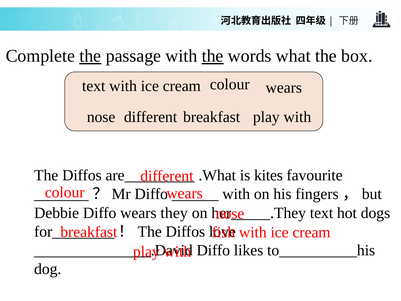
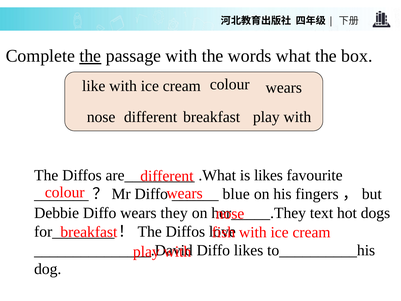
the underline: present -> none (213, 56)
text: text -> like (94, 86)
is kites: kites -> likes (268, 175)
with: with -> blue (236, 194)
